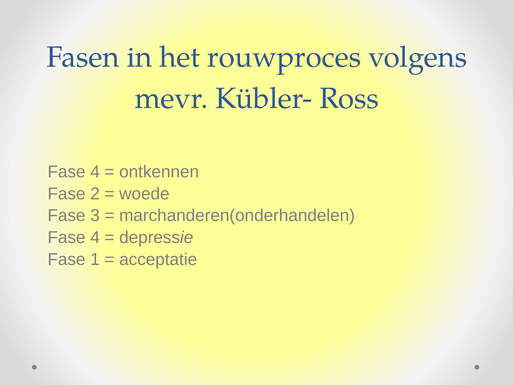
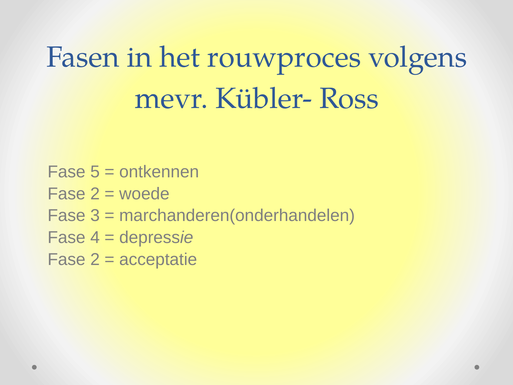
4: 4 -> 5 (95, 172)
1: 1 -> 2 (95, 259)
